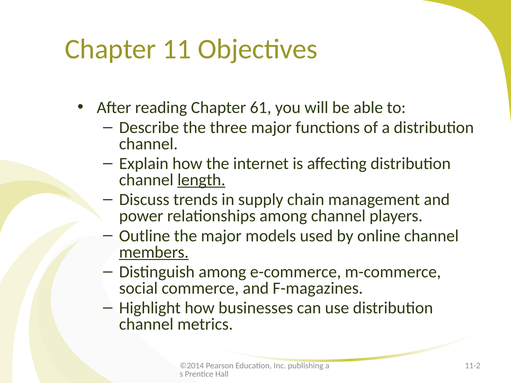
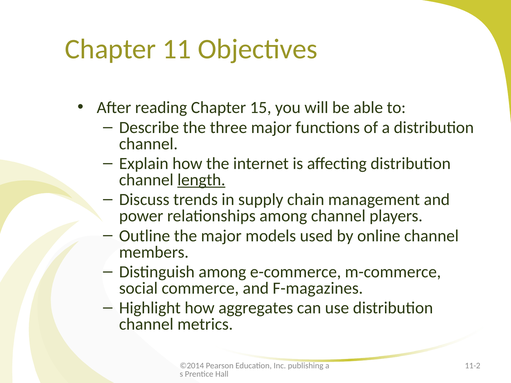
61: 61 -> 15 (261, 108)
members underline: present -> none (154, 252)
businesses: businesses -> aggregates (256, 308)
